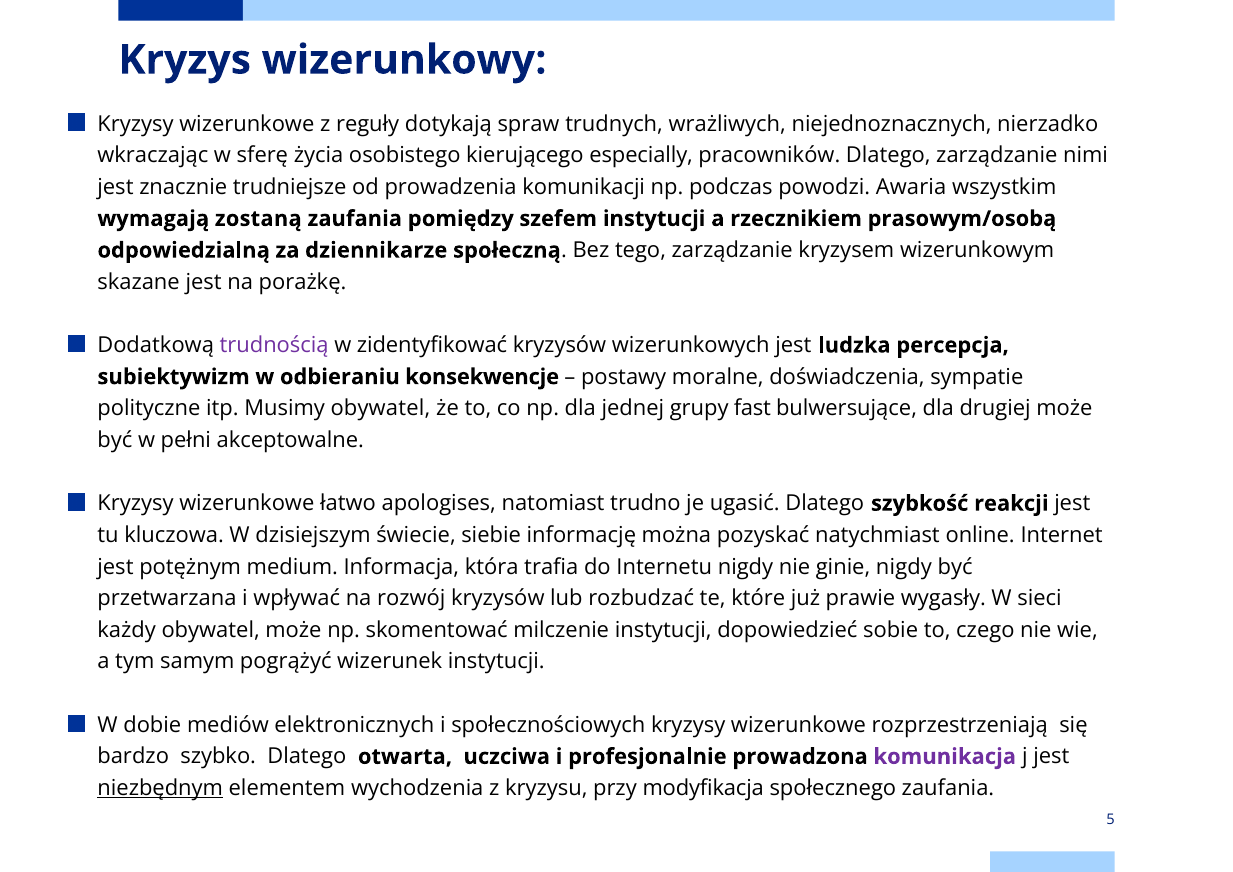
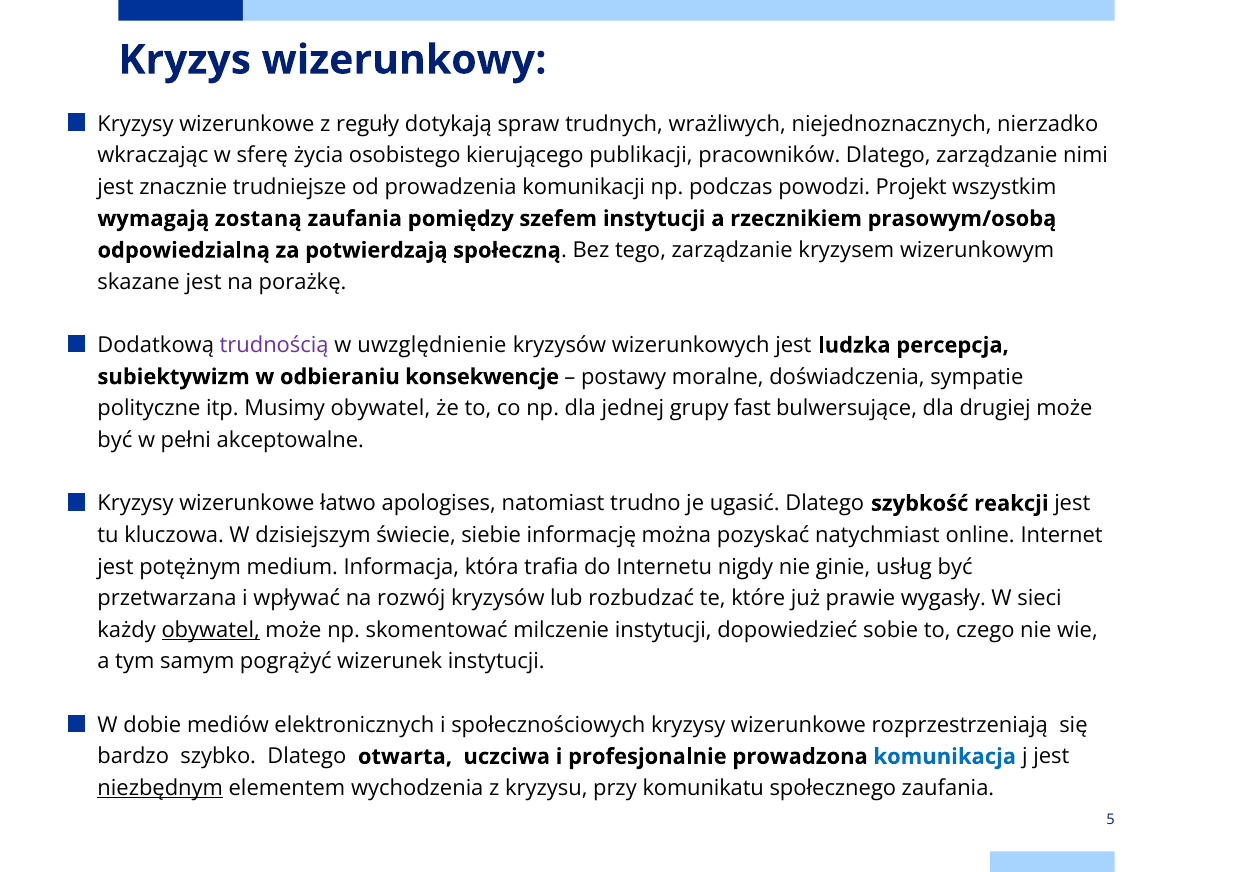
especially: especially -> publikacji (641, 155)
Awaria: Awaria -> Projekt (911, 187)
dziennikarze: dziennikarze -> potwierdzają (376, 250)
zidentyfikować: zidentyfikować -> uwzględnienie (432, 345)
ginie nigdy: nigdy -> usług (904, 567)
obywatel underline: none -> present (211, 630)
komunikacja colour: purple -> blue (945, 756)
modyfikacja: modyfikacja -> komunikatu (703, 788)
